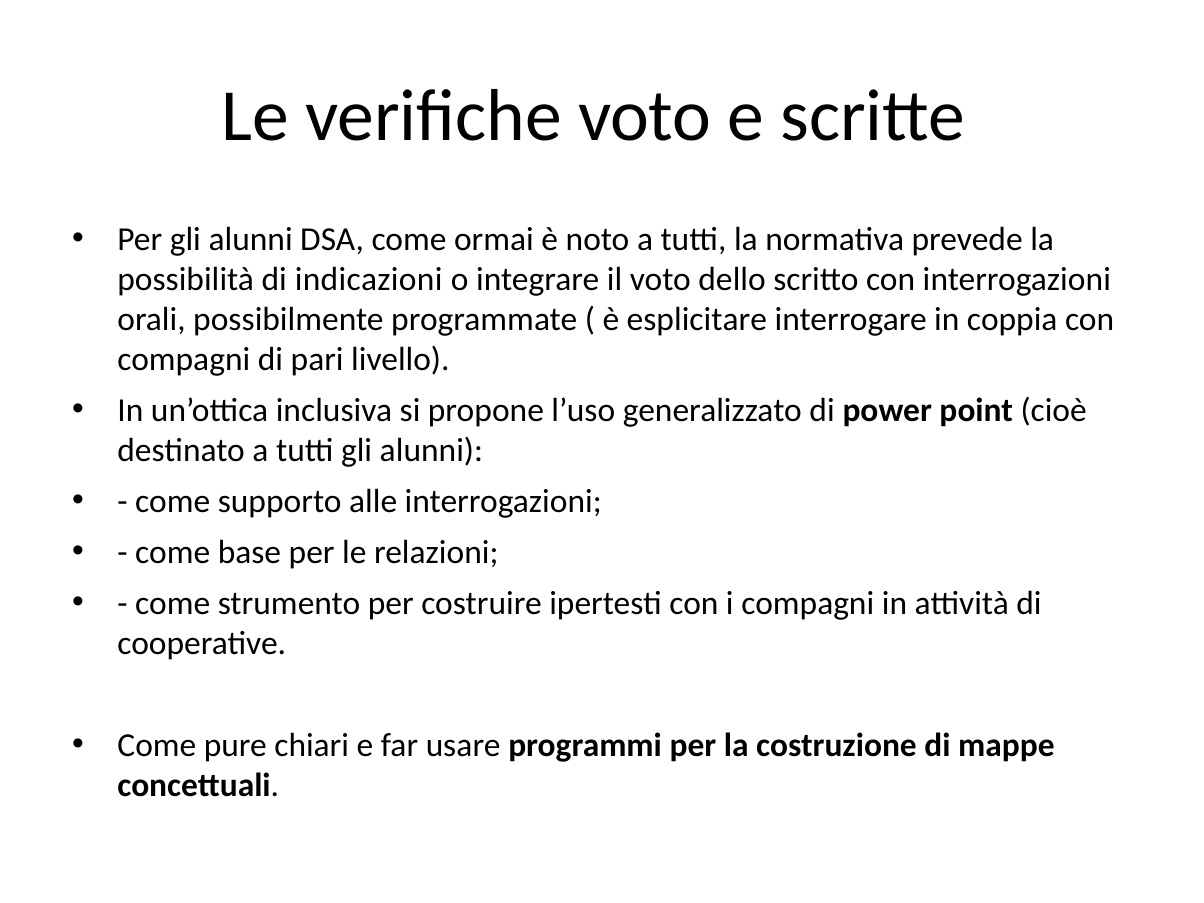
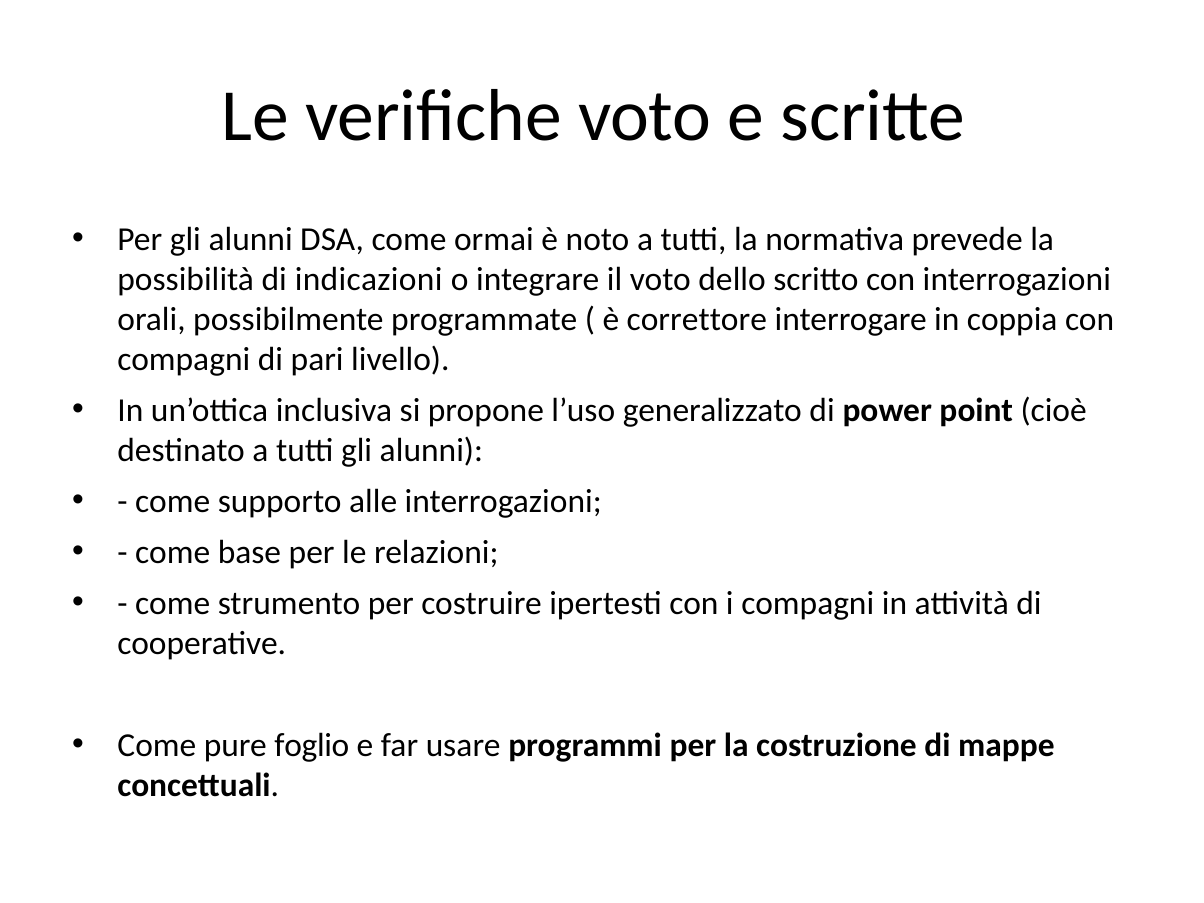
esplicitare: esplicitare -> correttore (697, 319)
chiari: chiari -> foglio (312, 745)
